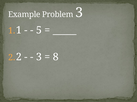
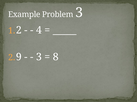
1: 1 -> 2 (19, 30)
5: 5 -> 4 (39, 30)
2: 2 -> 9 (19, 57)
